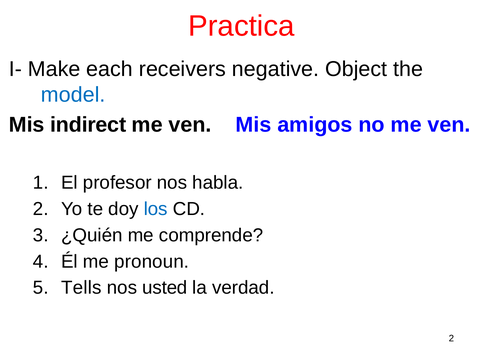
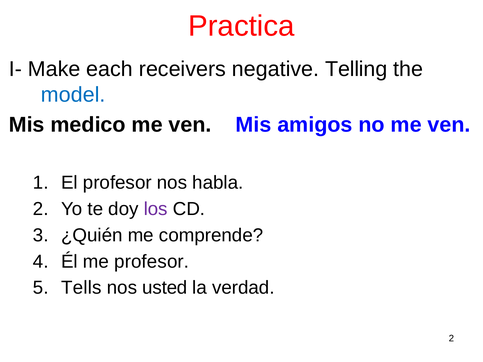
Object: Object -> Telling (356, 69)
indirect: indirect -> medico (88, 125)
los colour: blue -> purple (156, 209)
me pronoun: pronoun -> profesor (152, 262)
